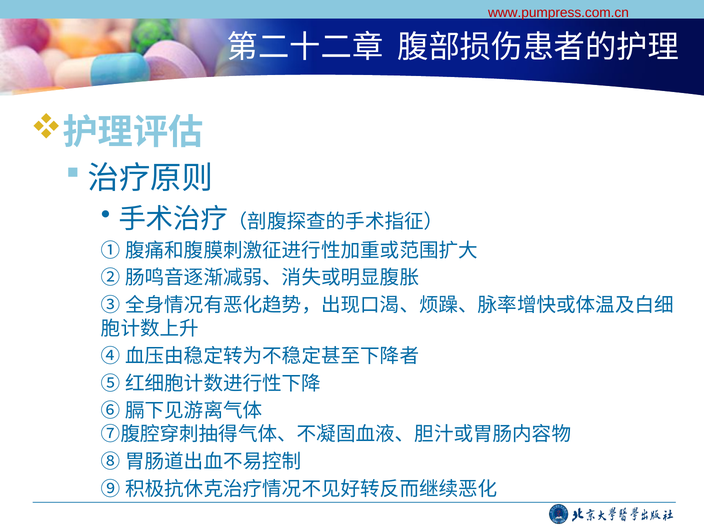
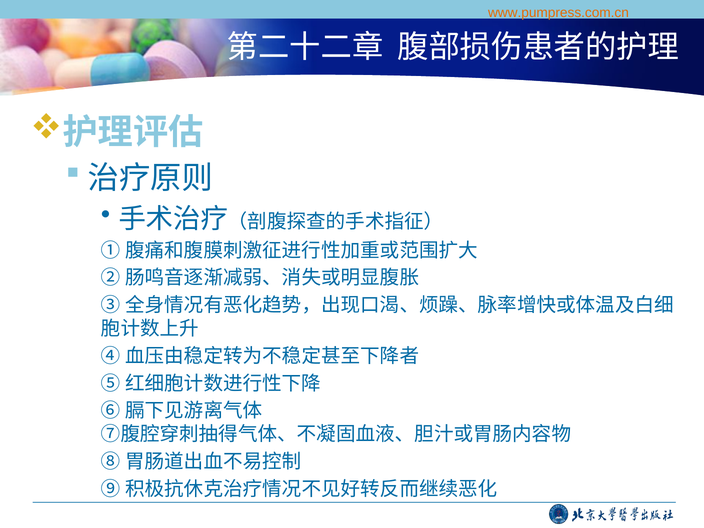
www.pumpress.com.cn colour: red -> orange (558, 13)
